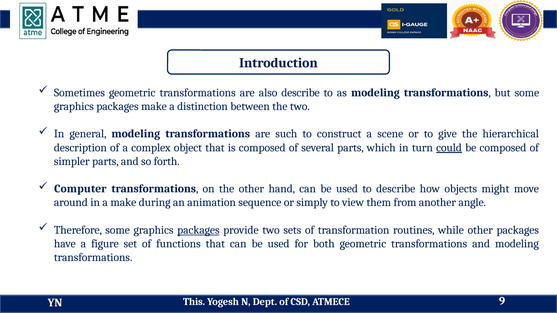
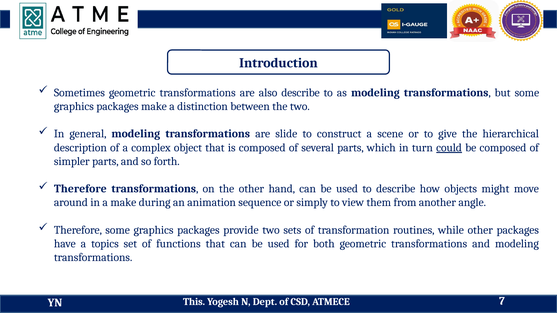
such: such -> slide (286, 134)
Computer: Computer -> Therefore (80, 189)
packages underline: present -> none (198, 230)
figure: figure -> topics (105, 244)
9: 9 -> 7 (502, 302)
